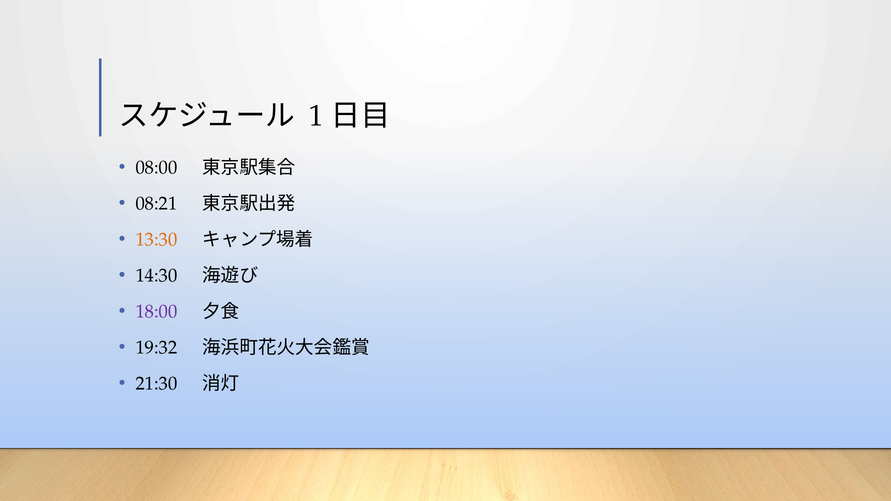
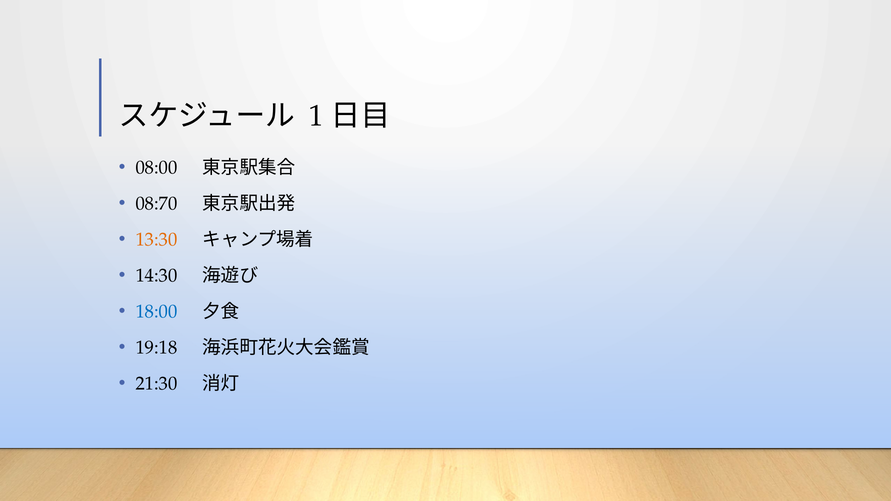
08:21: 08:21 -> 08:70 (156, 204)
18:00 colour: purple -> blue (156, 312)
19:32: 19:32 -> 19:18 (156, 348)
